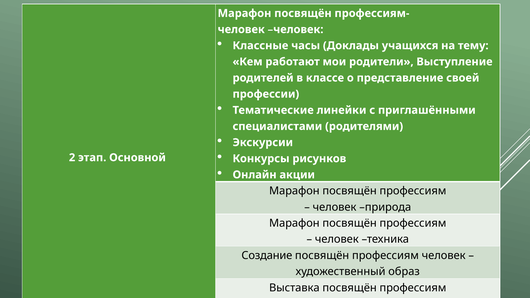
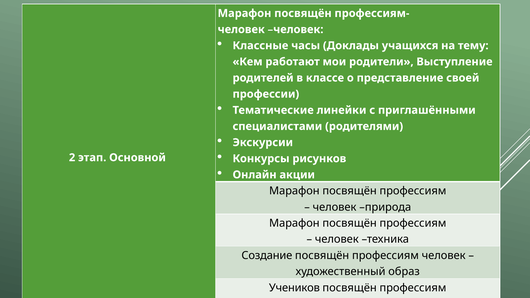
Выставка: Выставка -> Учеников (294, 288)
